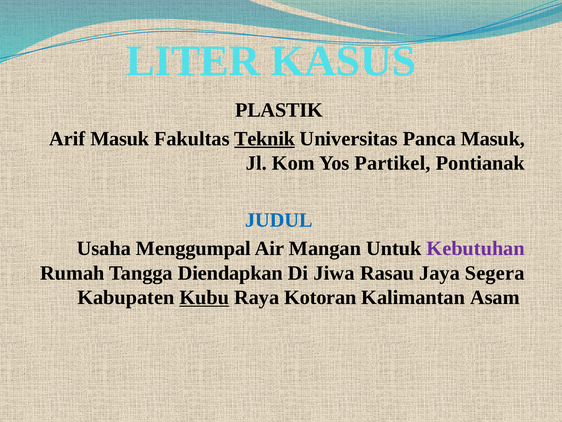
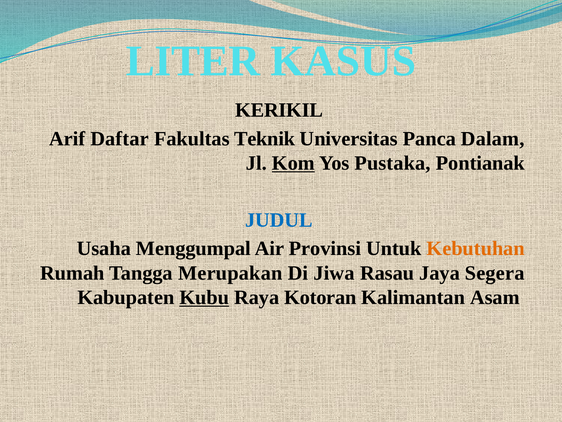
PLASTIK: PLASTIK -> KERIKIL (279, 110)
Arif Masuk: Masuk -> Daftar (120, 139)
Teknik underline: present -> none (265, 139)
Panca Masuk: Masuk -> Dalam (493, 139)
Kom underline: none -> present (293, 163)
Partikel: Partikel -> Pustaka (393, 163)
Mangan: Mangan -> Provinsi (325, 248)
Kebutuhan colour: purple -> orange (476, 248)
Diendapkan: Diendapkan -> Merupakan (230, 273)
